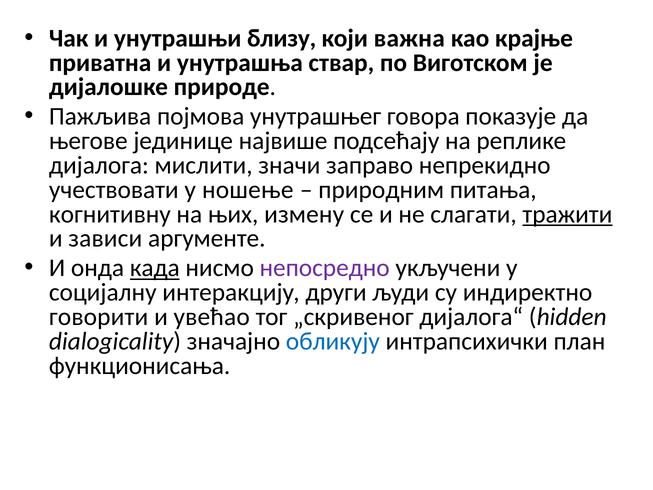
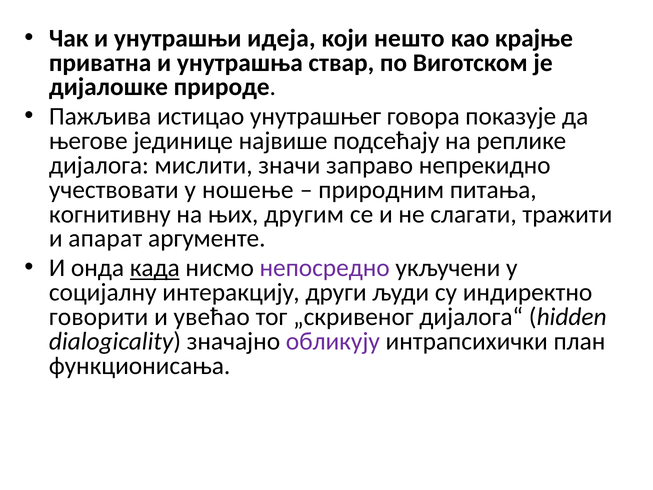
близу: близу -> идеја (281, 38)
важна: важна -> нешто (409, 38)
појмова: појмова -> истицао (201, 116)
измену: измену -> другим (304, 214)
тражити underline: present -> none (567, 214)
зависи: зависи -> апарат (105, 238)
обликују colour: blue -> purple (333, 341)
